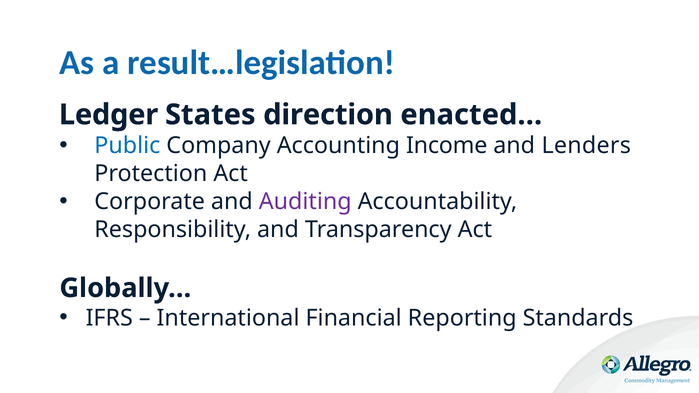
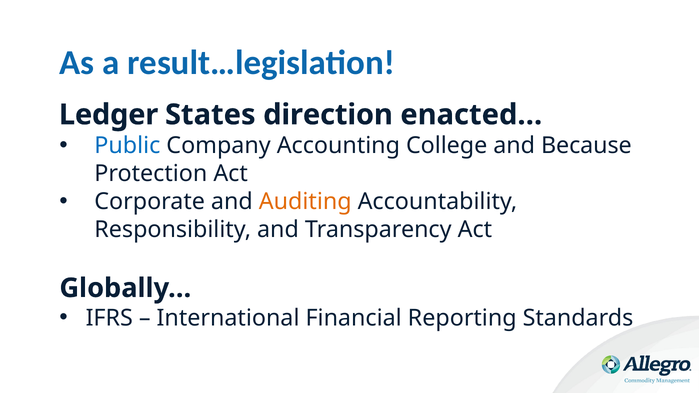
Income: Income -> College (447, 146)
Lenders: Lenders -> Because (586, 146)
Auditing colour: purple -> orange (305, 202)
